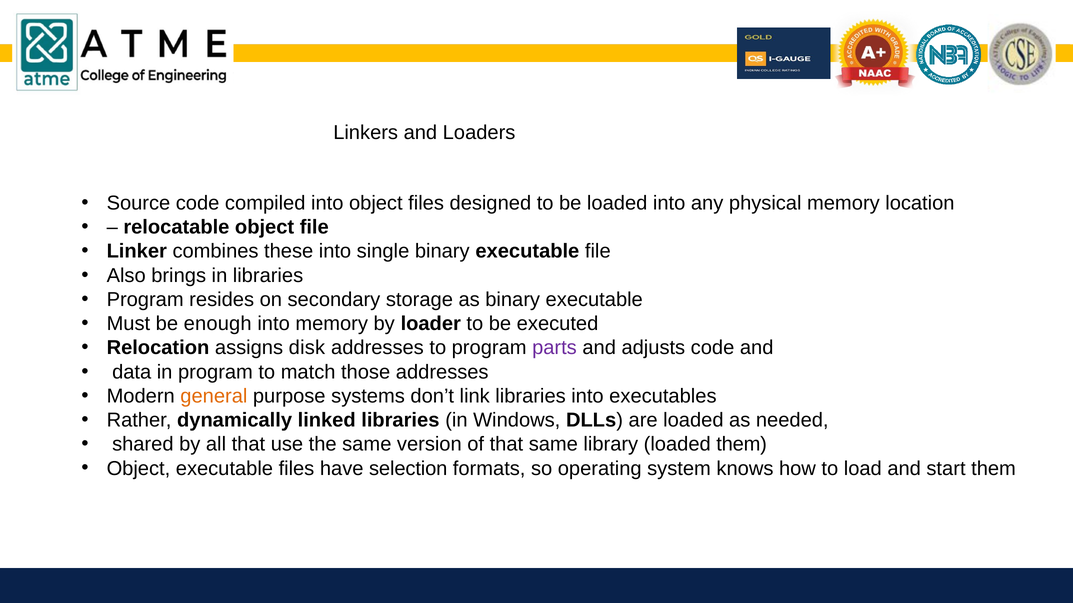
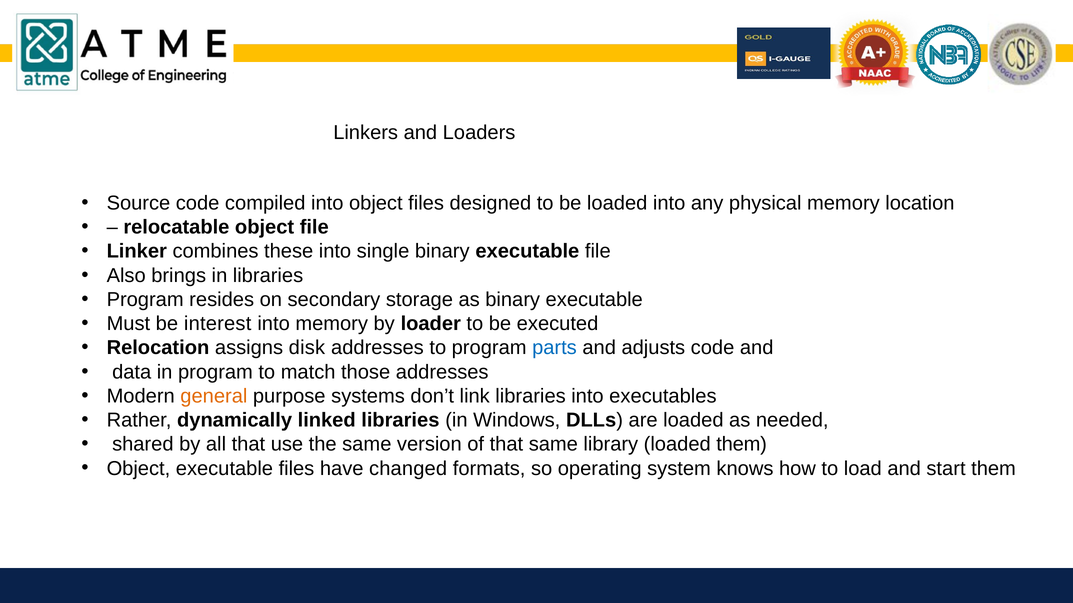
enough: enough -> interest (218, 324)
parts colour: purple -> blue (554, 348)
selection: selection -> changed (408, 469)
